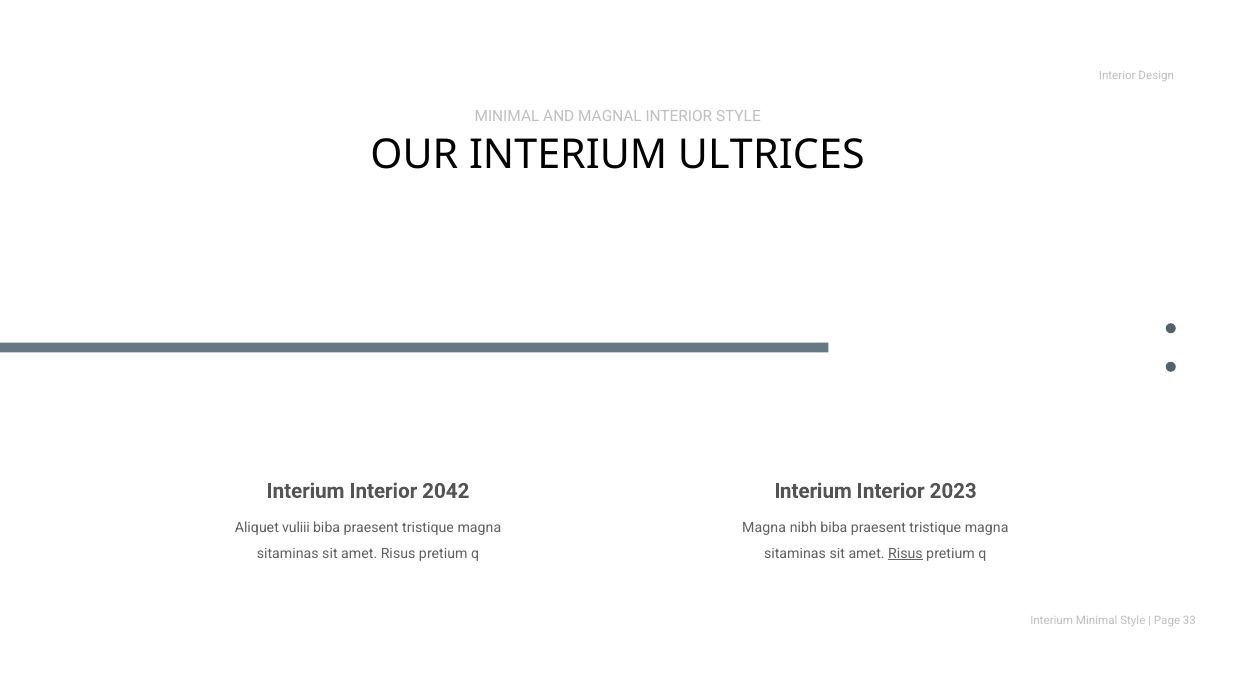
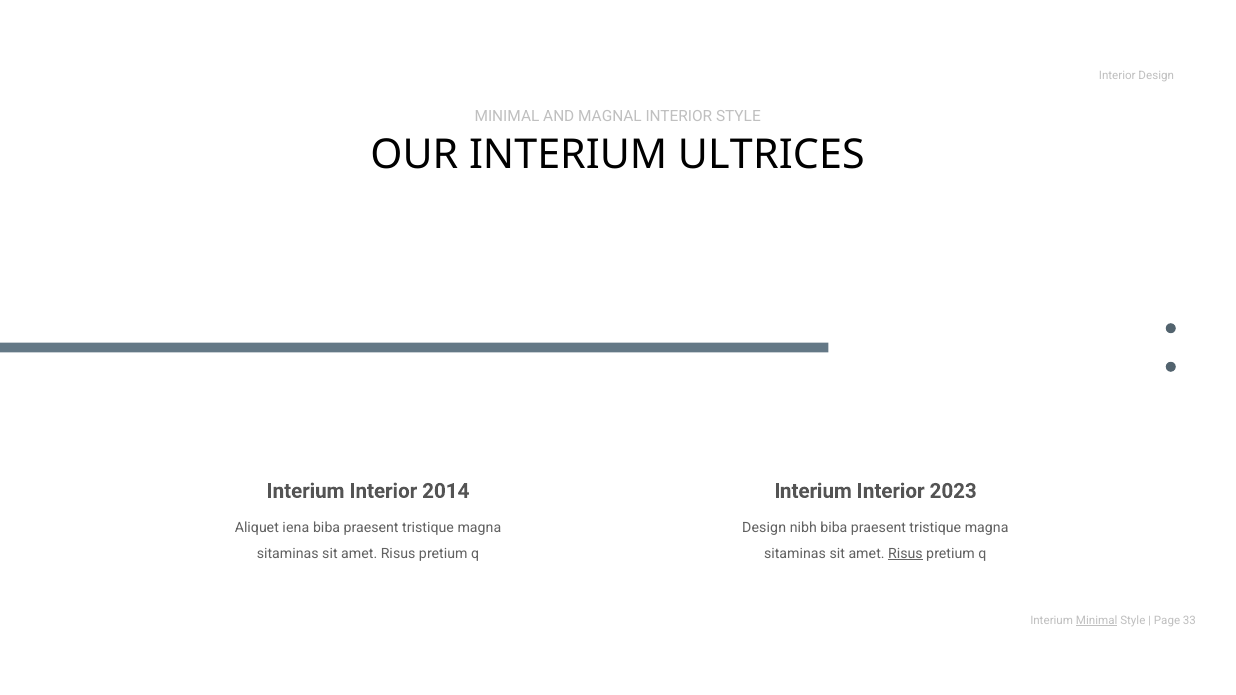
2042: 2042 -> 2014 (446, 491)
vuliii: vuliii -> iena (296, 528)
Magna: Magna -> Design (764, 528)
Minimal underline: none -> present (1097, 621)
